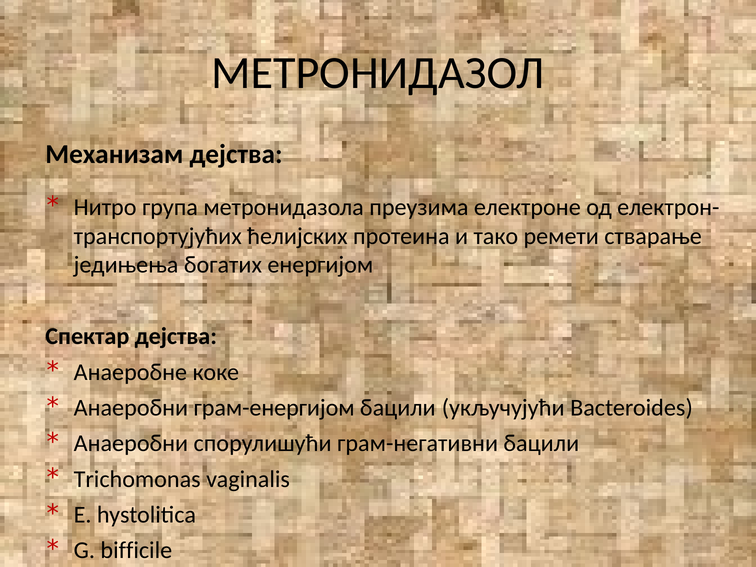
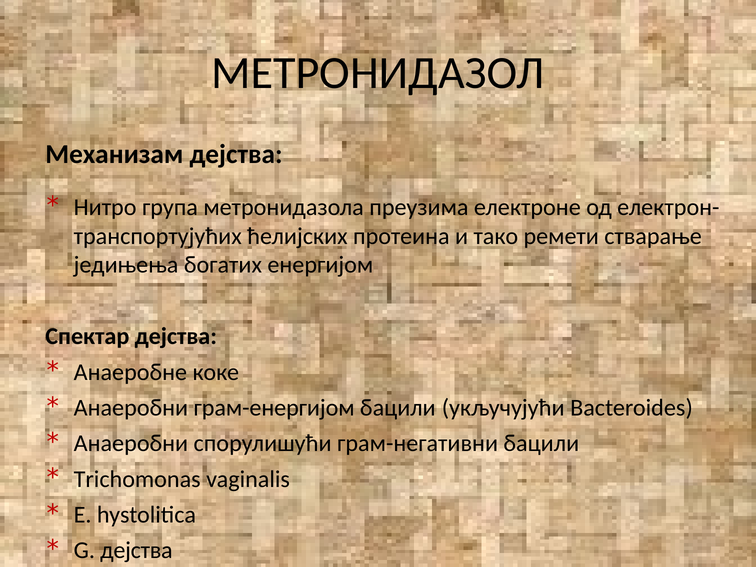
G bifficile: bifficile -> дејства (136, 550)
